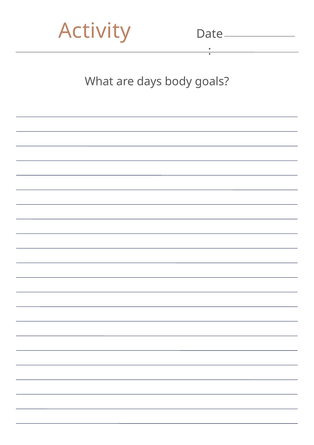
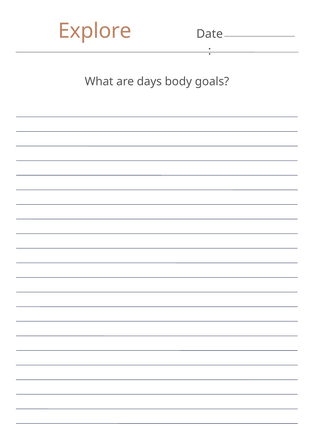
Activity: Activity -> Explore (95, 31)
